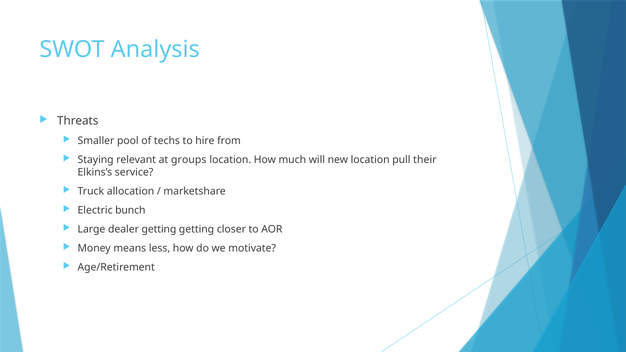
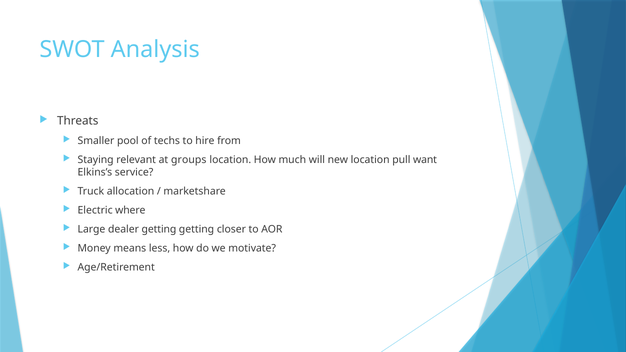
their: their -> want (425, 160)
bunch: bunch -> where (130, 211)
